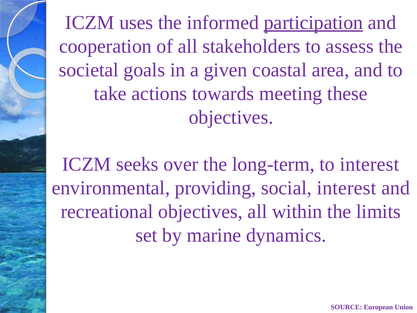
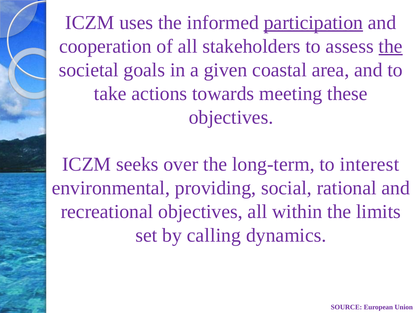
the underline: none -> present (391, 46)
social interest: interest -> rational (347, 188)
marine: marine -> calling (214, 235)
